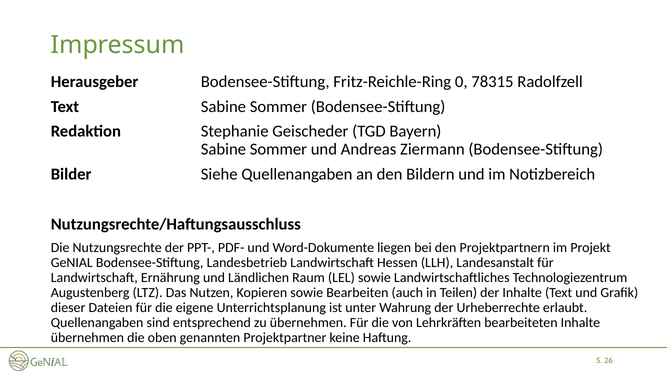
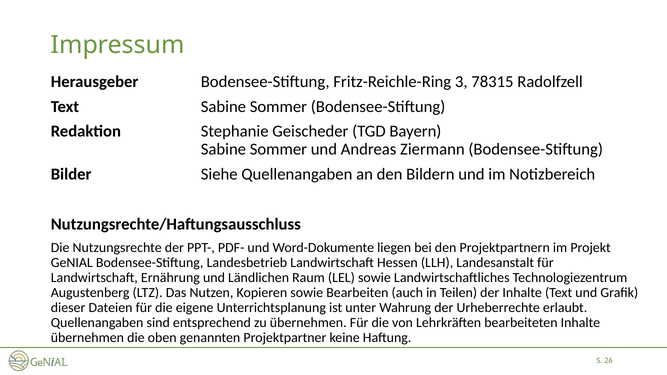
0: 0 -> 3 (461, 82)
